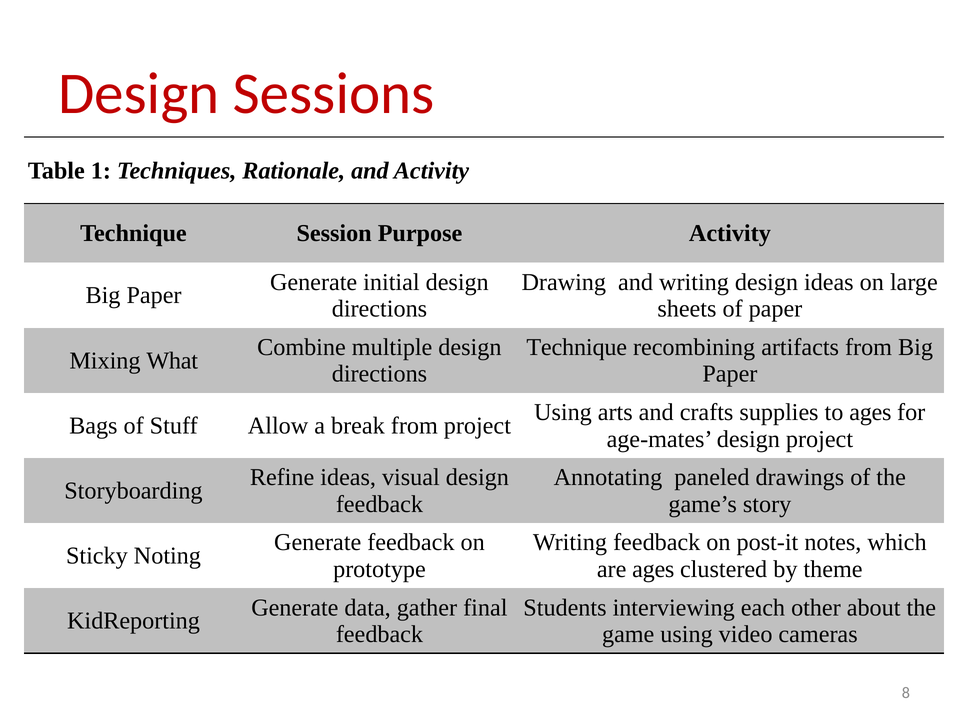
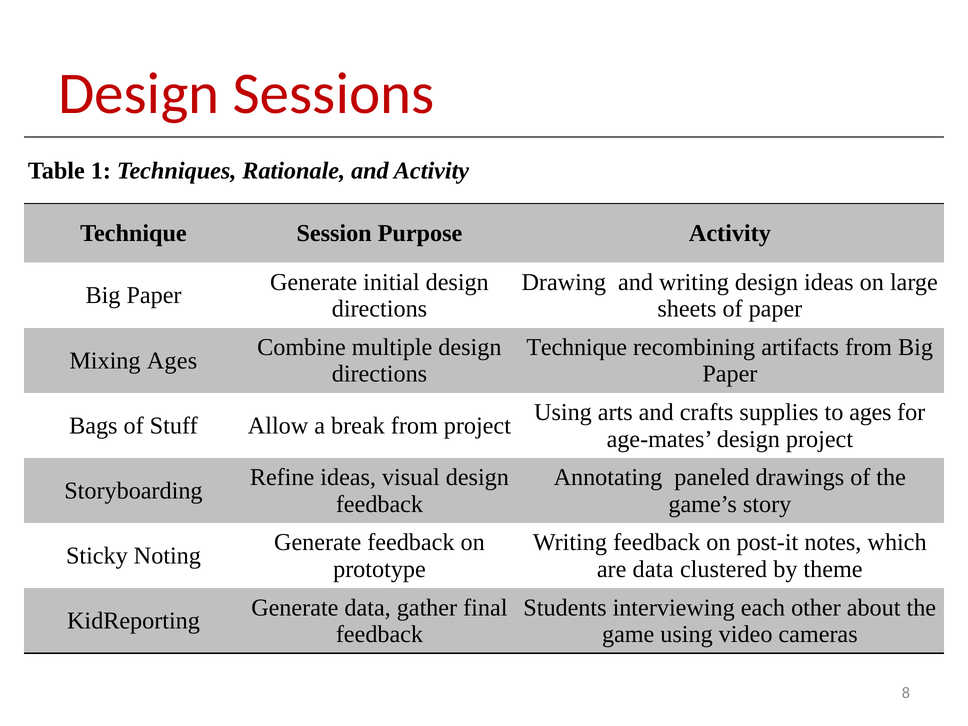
Mixing What: What -> Ages (172, 361)
are ages: ages -> data (653, 569)
